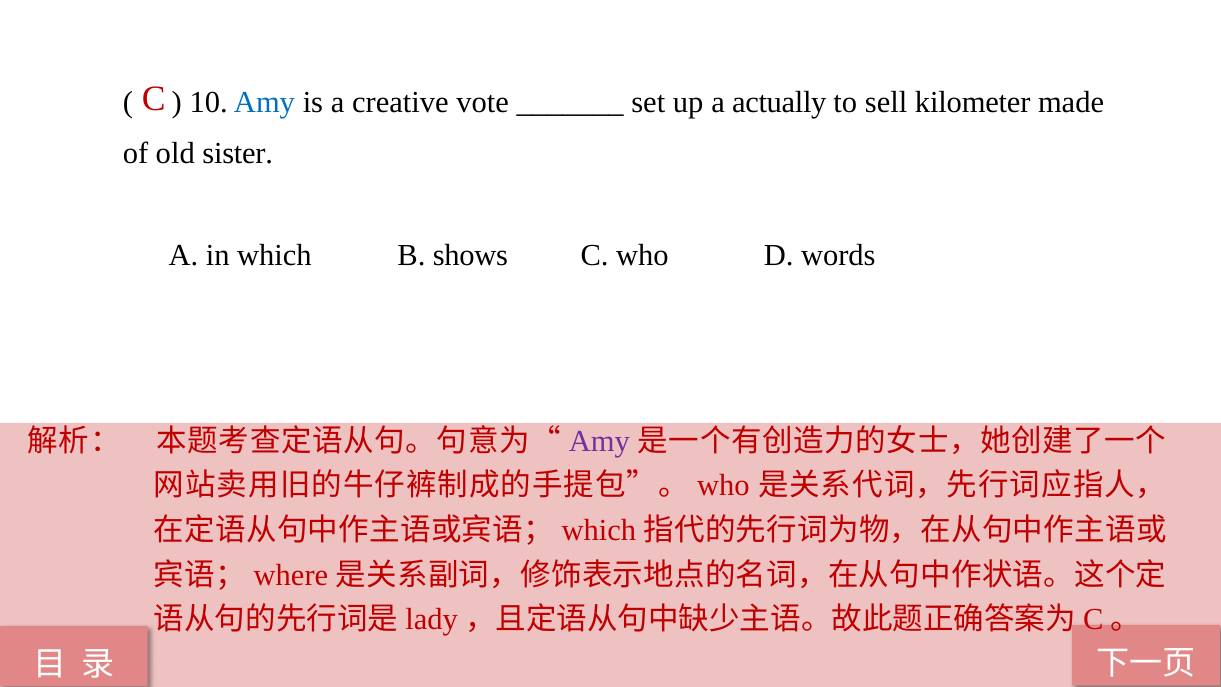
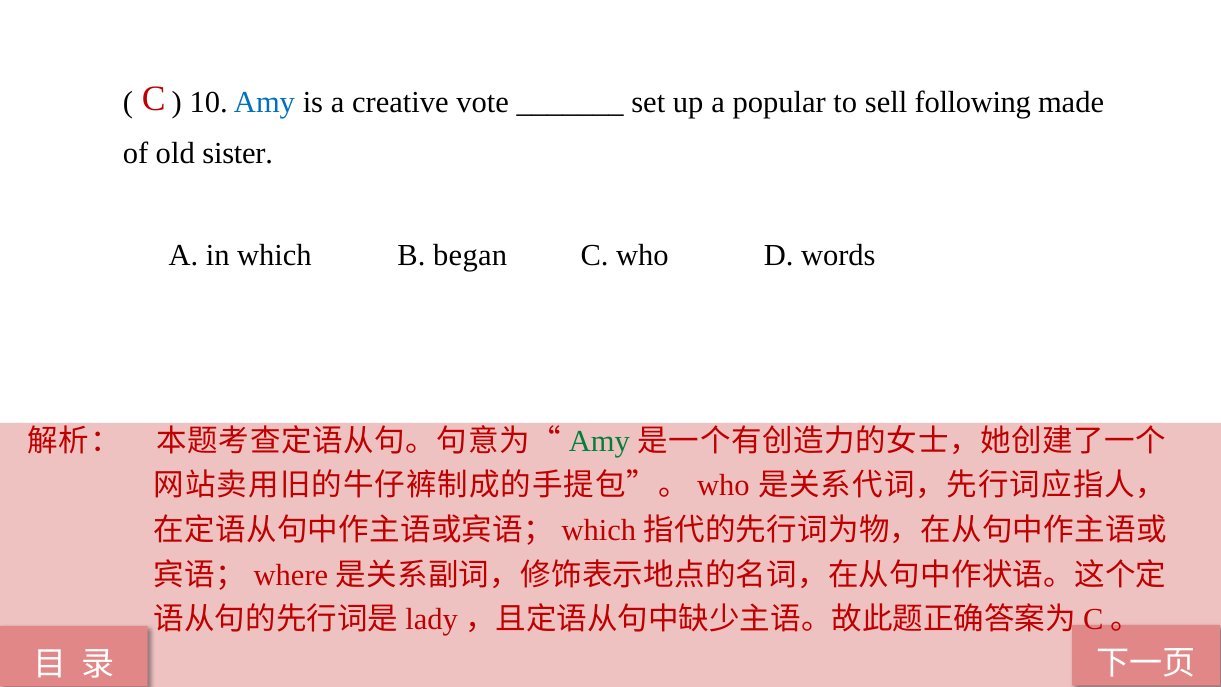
actually: actually -> popular (779, 102)
kilometer: kilometer -> following (973, 102)
shows: shows -> began (470, 256)
Amy colour: purple -> green (599, 441)
